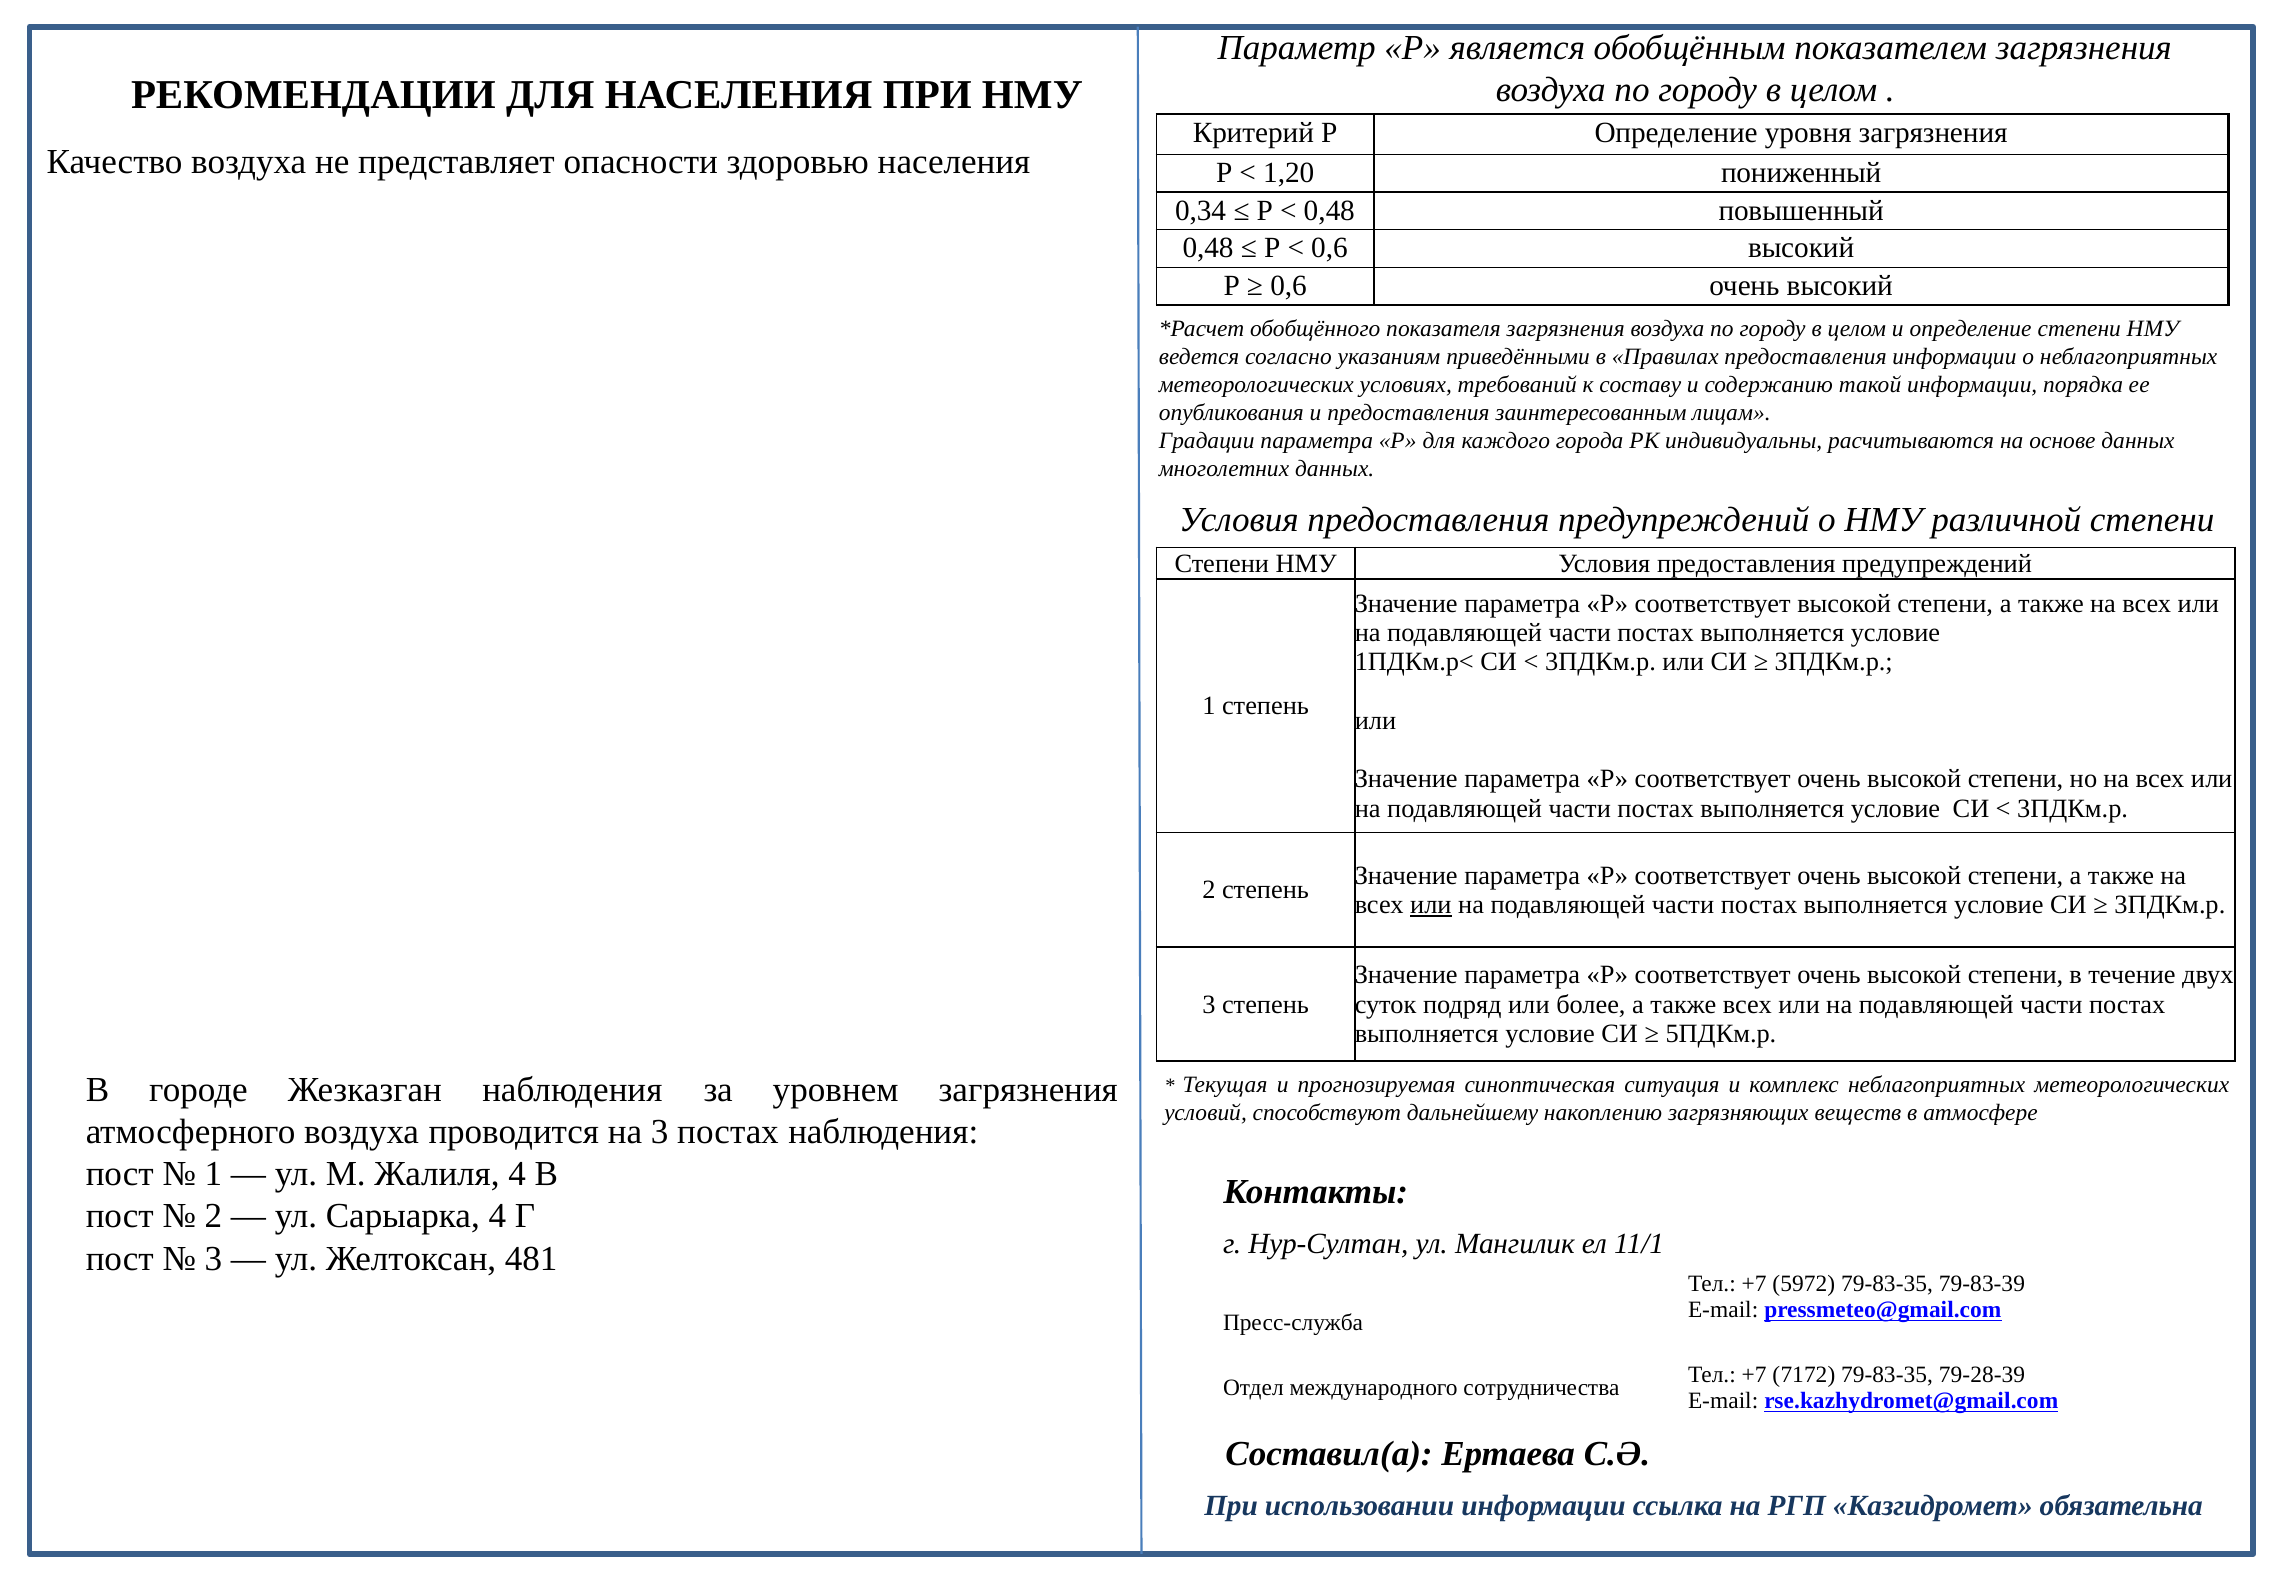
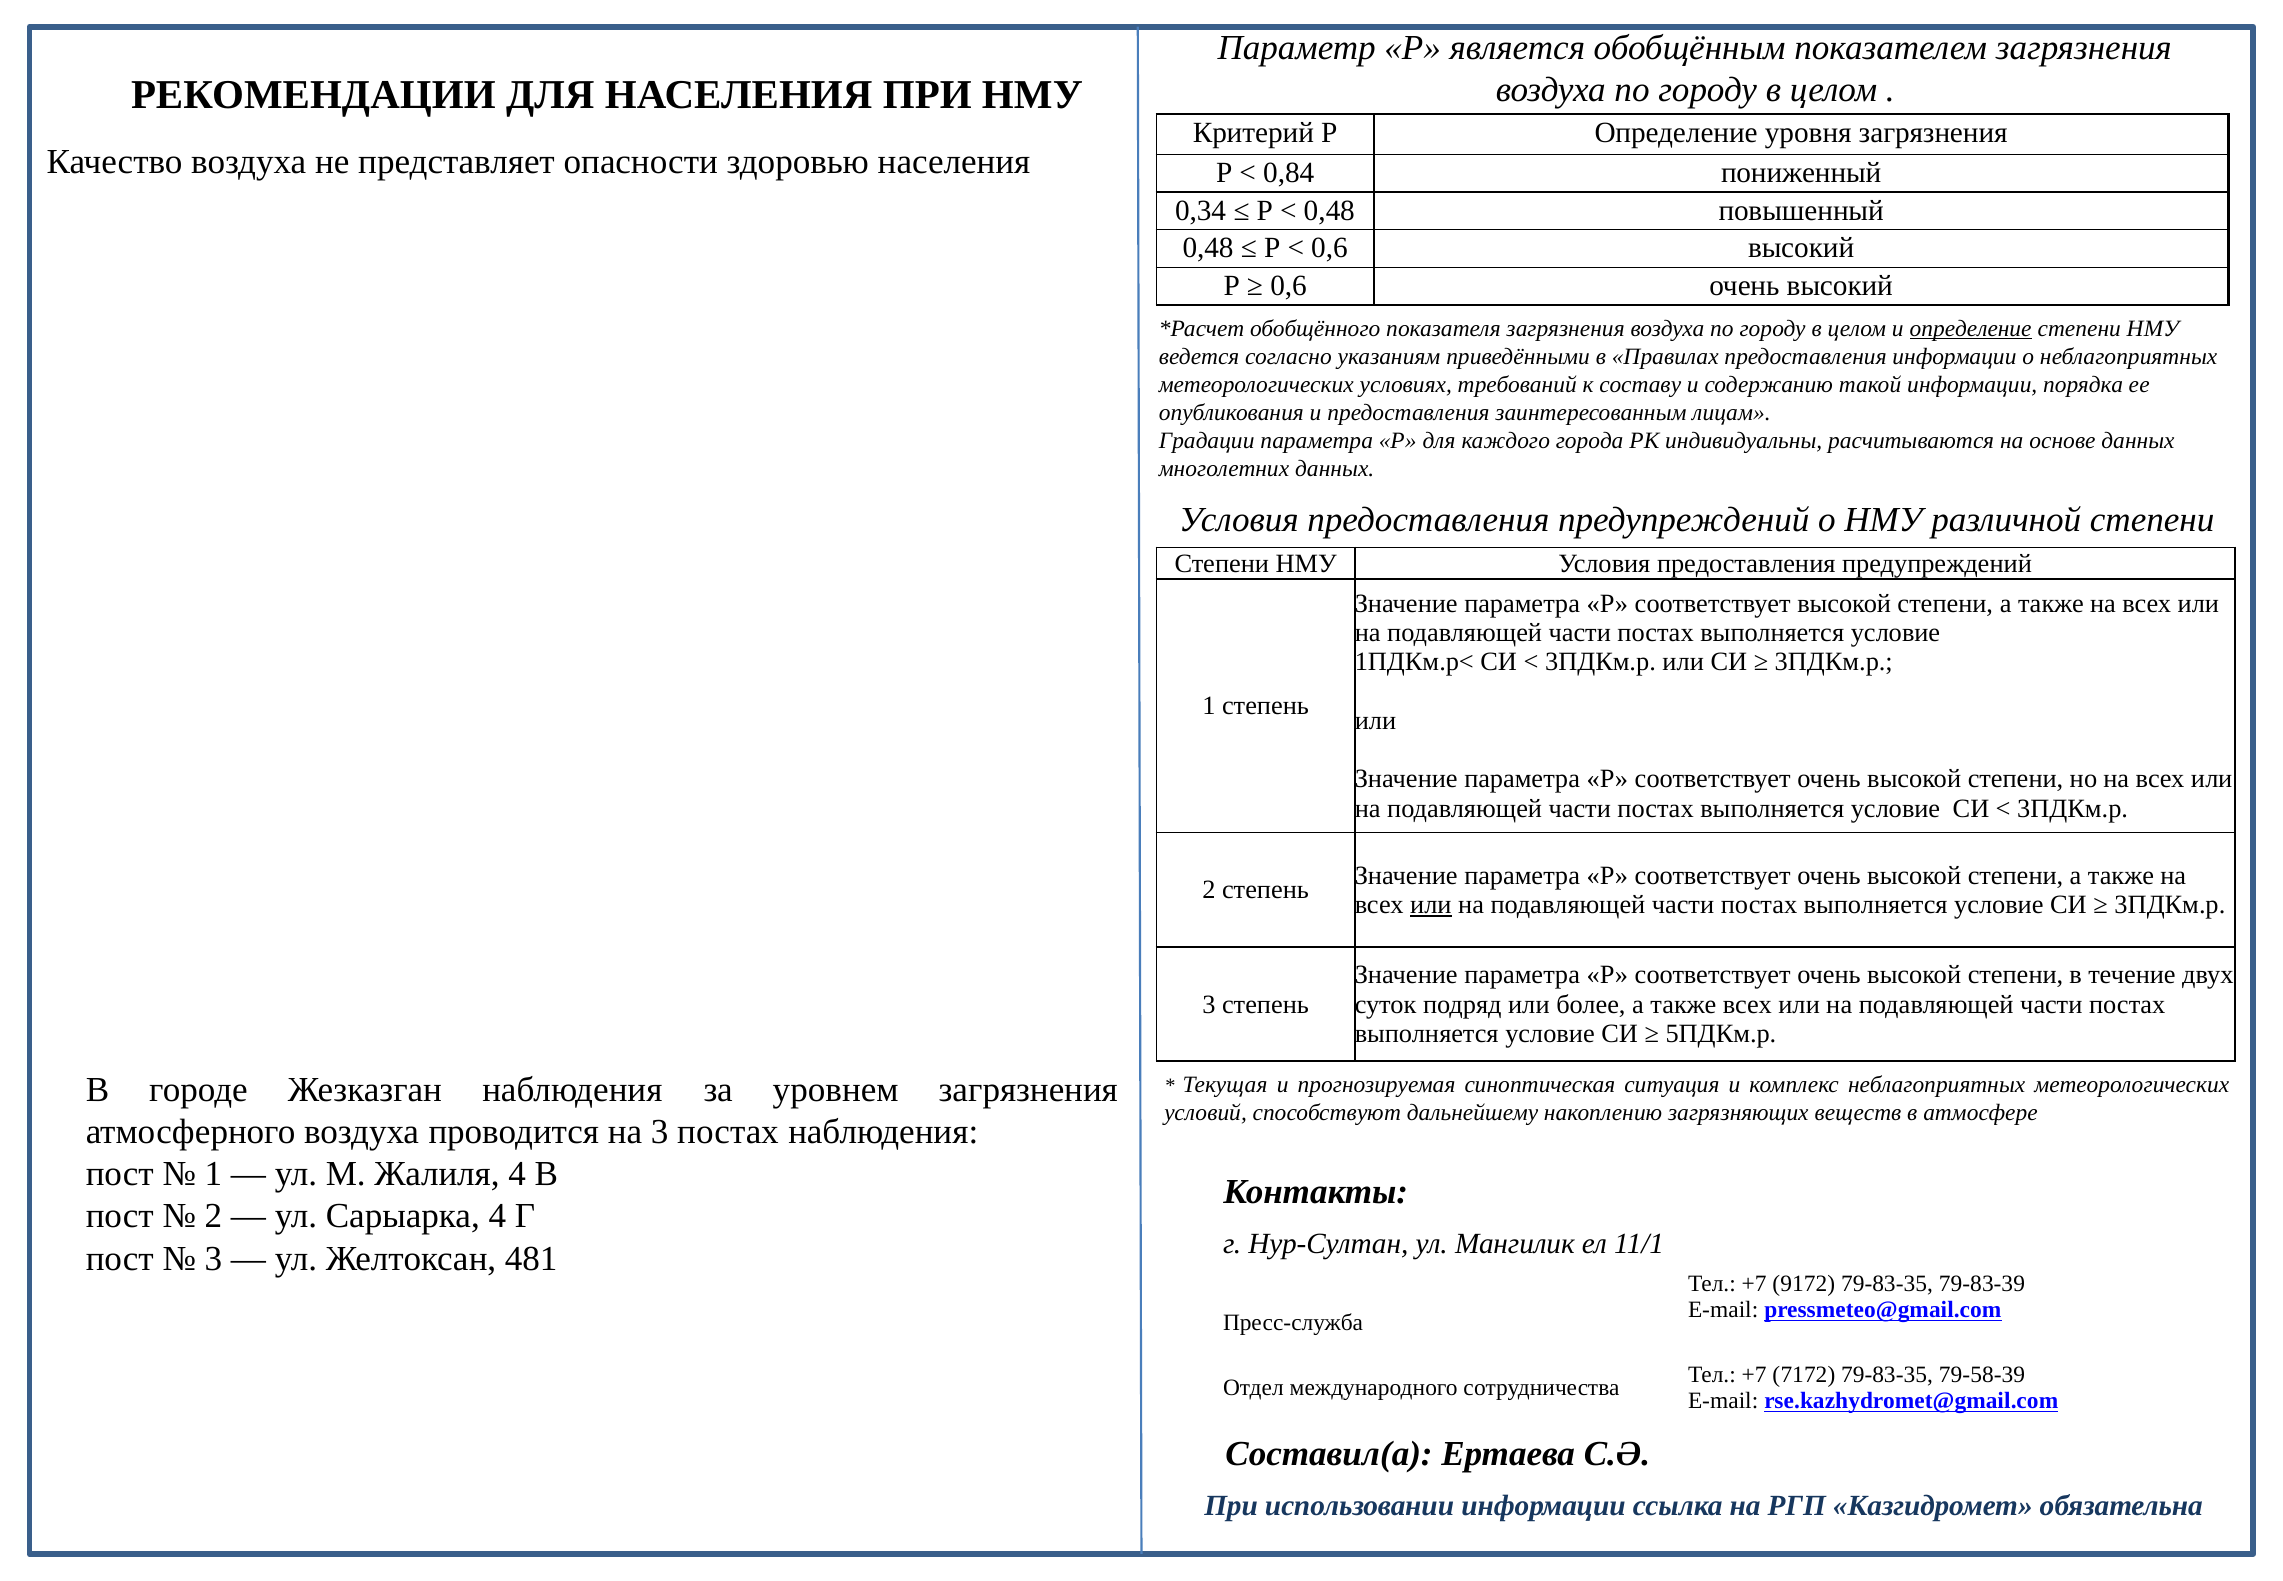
1,20: 1,20 -> 0,84 (1289, 173)
определение underline: none -> present (1971, 328)
5972: 5972 -> 9172 (1804, 1283)
79-28-39: 79-28-39 -> 79-58-39 (1982, 1375)
